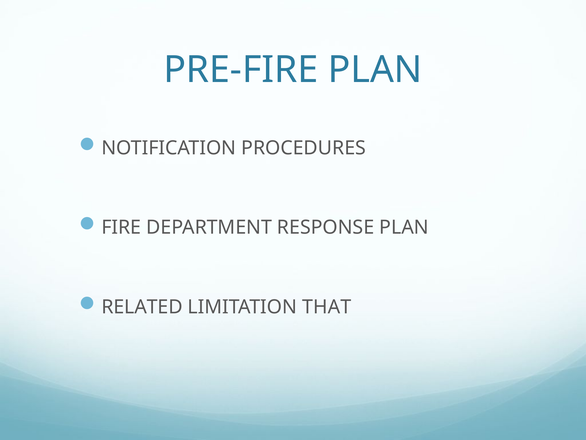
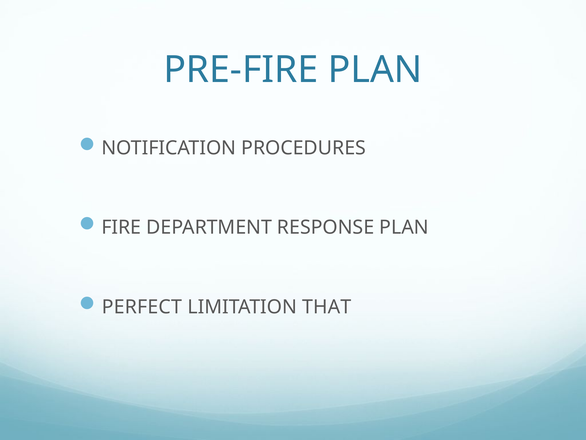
RELATED: RELATED -> PERFECT (142, 307)
